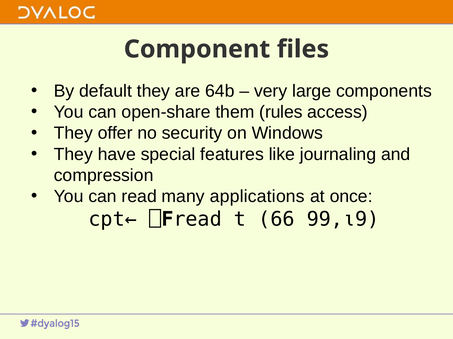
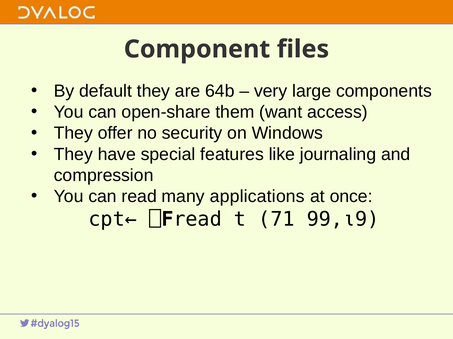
rules: rules -> want (281, 112)
66: 66 -> 71 (276, 220)
